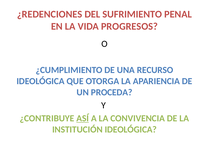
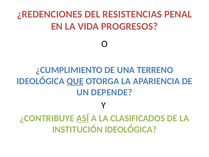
SUFRIMIENTO: SUFRIMIENTO -> RESISTENCIAS (132, 14)
RECURSO: RECURSO -> TERRENO (155, 70)
QUE underline: none -> present (75, 81)
PROCEDA: PROCEDA -> DEPENDE (112, 92)
CONVIVENCIA: CONVIVENCIA -> CLASIFICADOS (138, 118)
